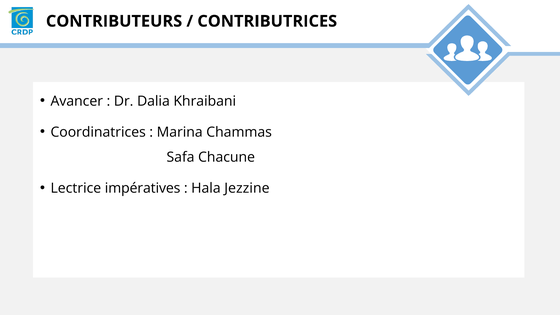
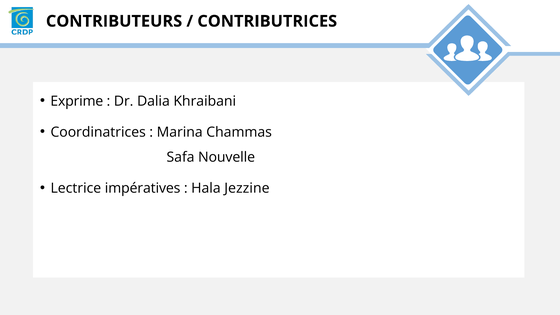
Avancer: Avancer -> Exprime (77, 101)
Chacune: Chacune -> Nouvelle (227, 157)
